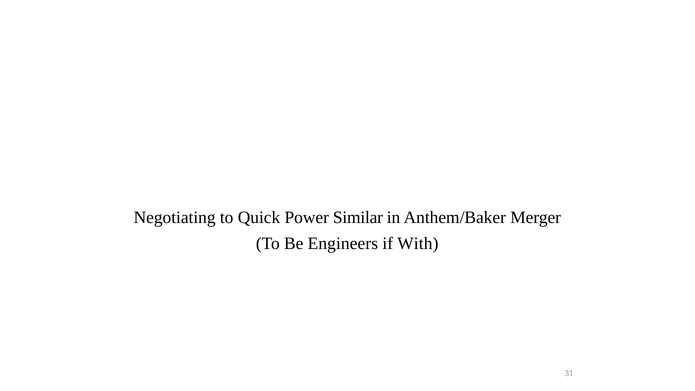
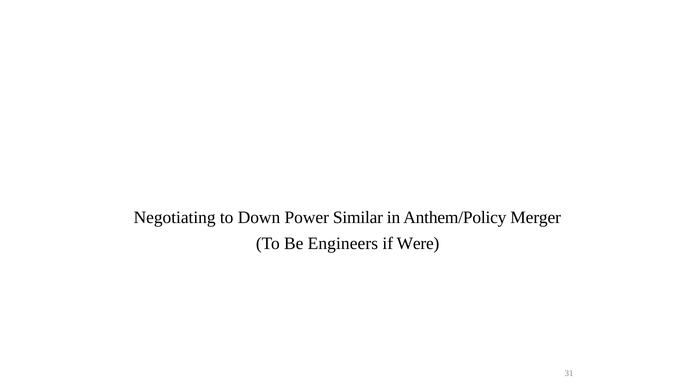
Quick: Quick -> Down (259, 217)
Anthem/Baker: Anthem/Baker -> Anthem/Policy (455, 217)
With: With -> Were (418, 243)
